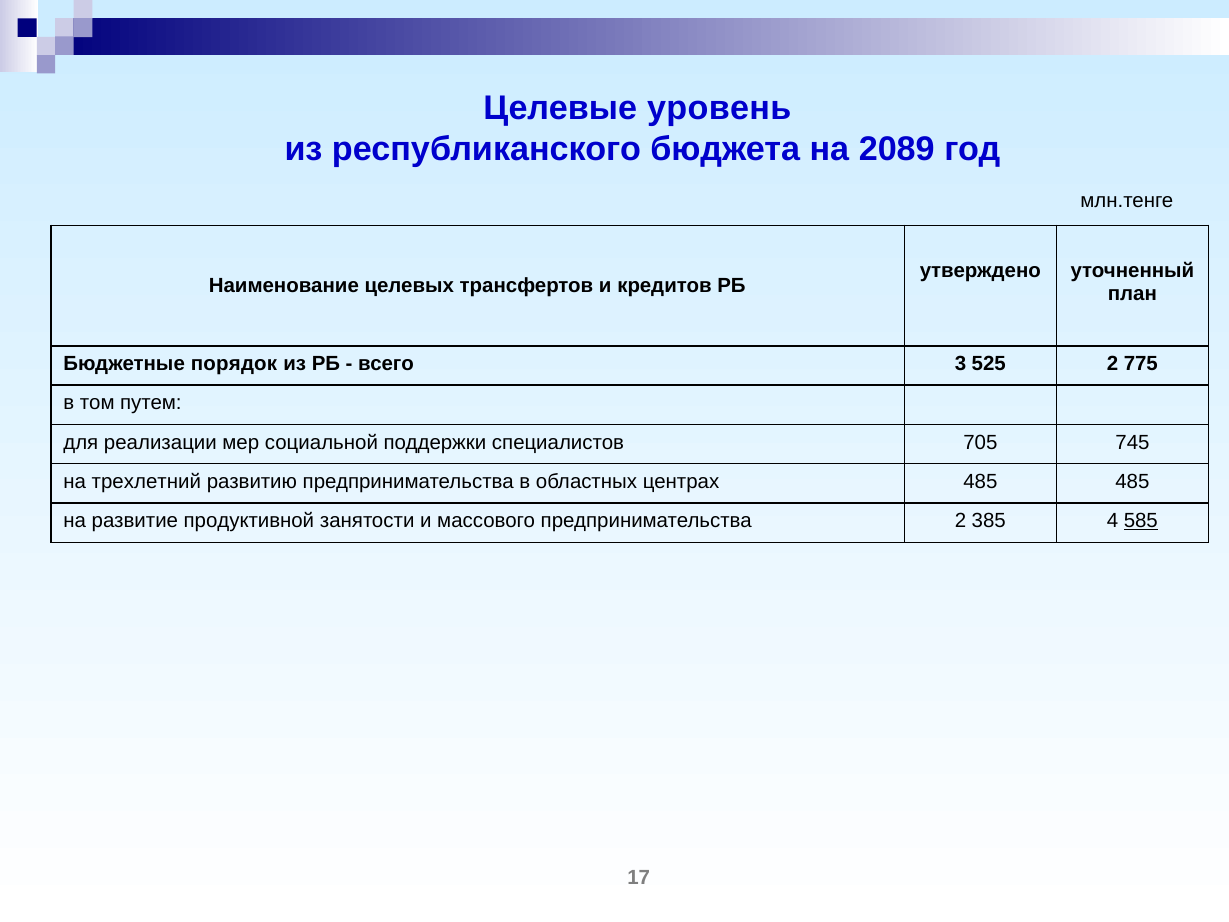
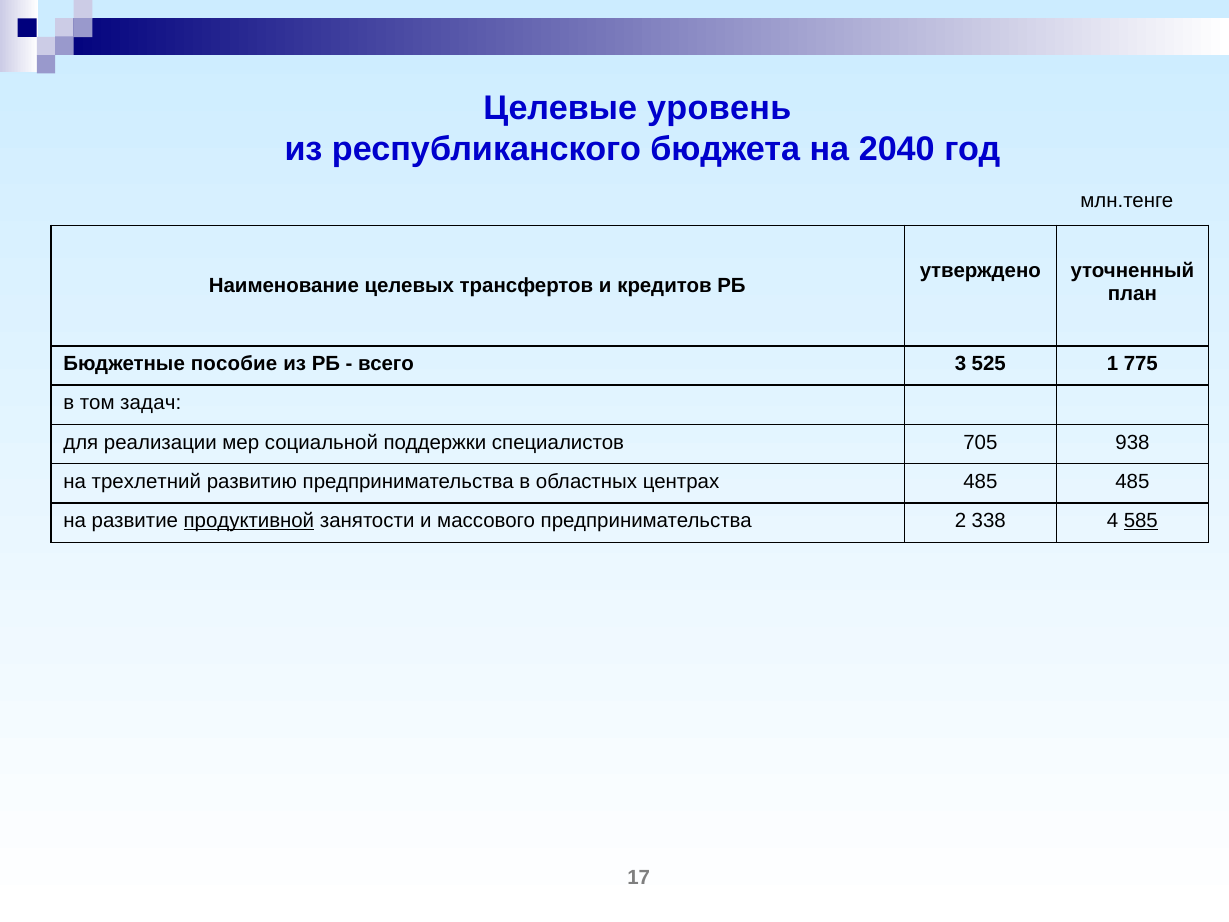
2089: 2089 -> 2040 (897, 149)
порядок: порядок -> пособие (234, 364)
525 2: 2 -> 1 (1113, 364)
путем: путем -> задач (151, 403)
745: 745 -> 938 (1132, 442)
продуктивной underline: none -> present (249, 521)
385: 385 -> 338 (989, 521)
